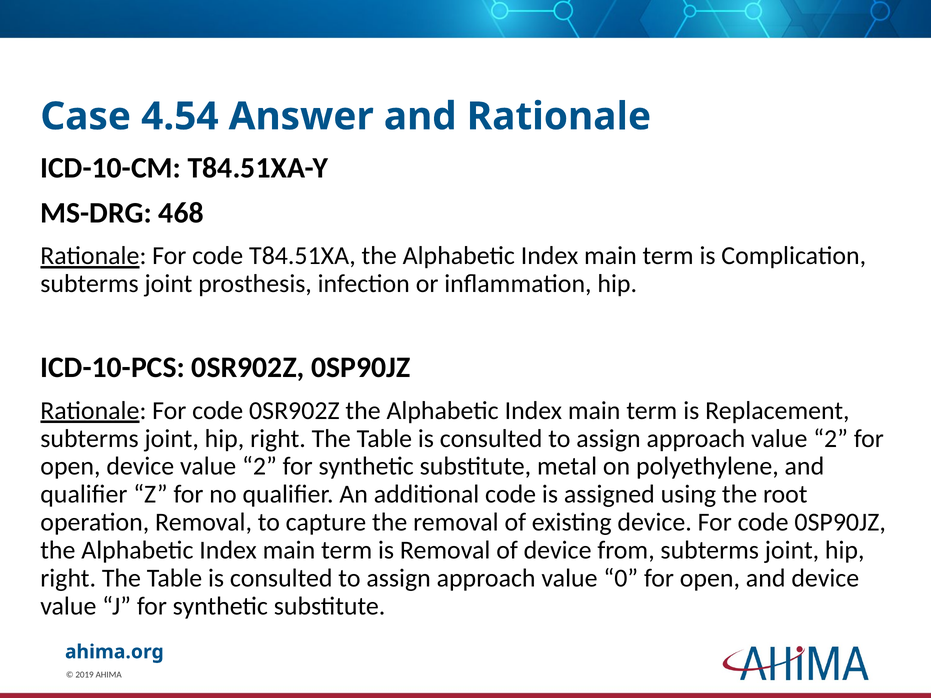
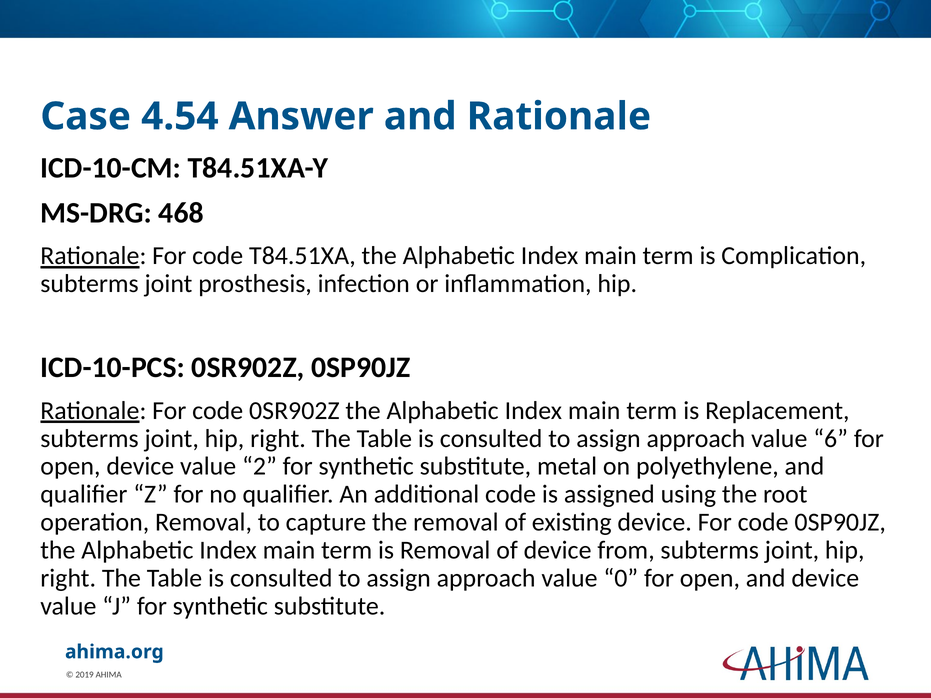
approach value 2: 2 -> 6 (831, 439)
